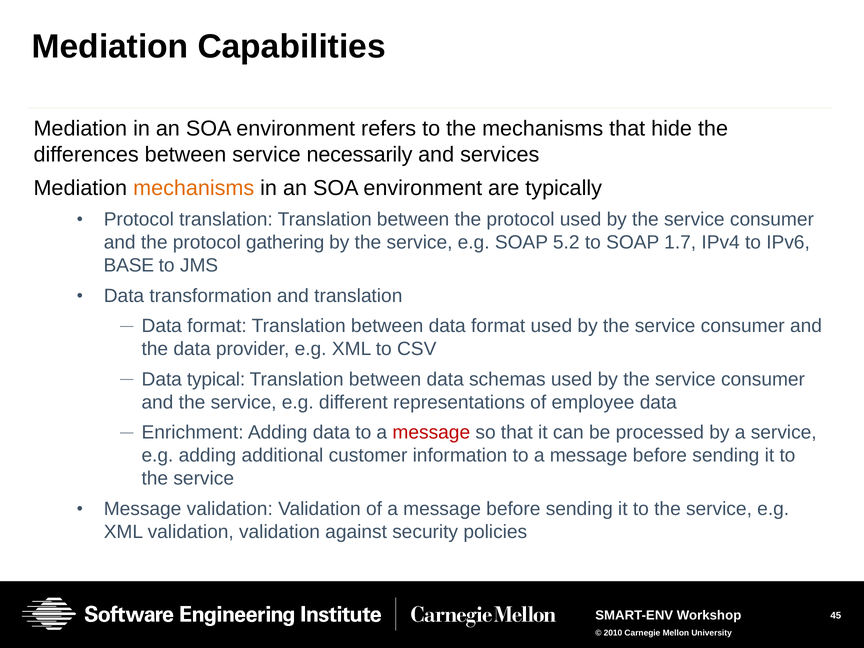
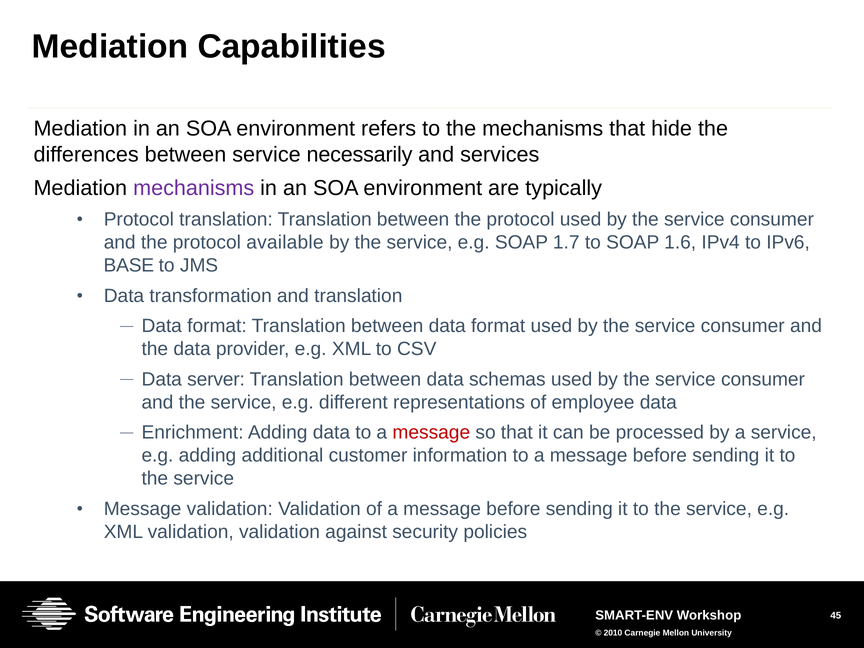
mechanisms colour: orange -> purple (194, 188)
gathering: gathering -> available (285, 242)
5.2: 5.2 -> 1.7 (566, 242)
1.7: 1.7 -> 1.6 (680, 242)
typical: typical -> server (216, 379)
